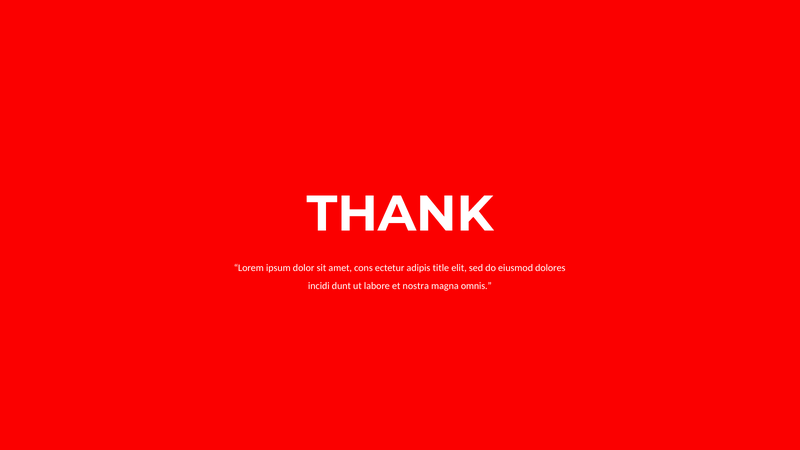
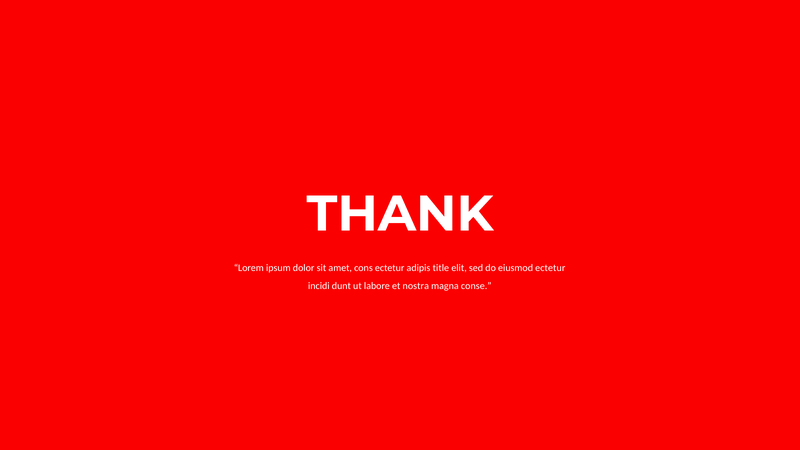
eiusmod dolores: dolores -> ectetur (550, 268)
omnis: omnis -> conse (476, 286)
